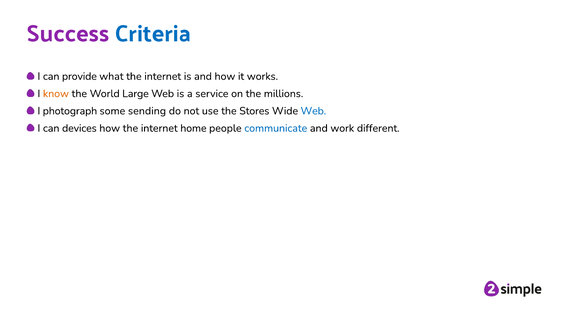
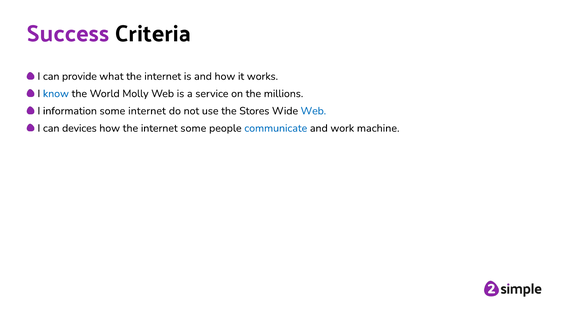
Criteria colour: blue -> black (153, 34)
know colour: orange -> blue (56, 94)
Large: Large -> Molly (135, 94)
photograph: photograph -> information (70, 111)
some sending: sending -> internet (147, 111)
internet home: home -> some (193, 128)
different: different -> machine (378, 128)
